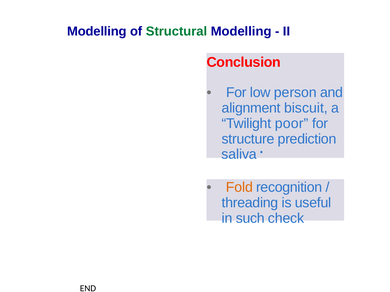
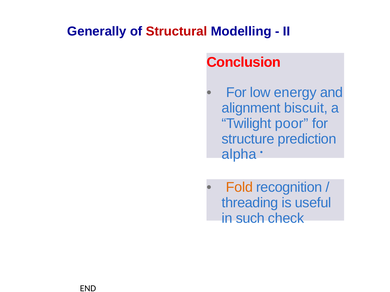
Modelling: Modelling -> Generally (97, 31)
Structural colour: green -> red (177, 31)
person: person -> energy (295, 93)
saliva: saliva -> alpha (239, 155)
